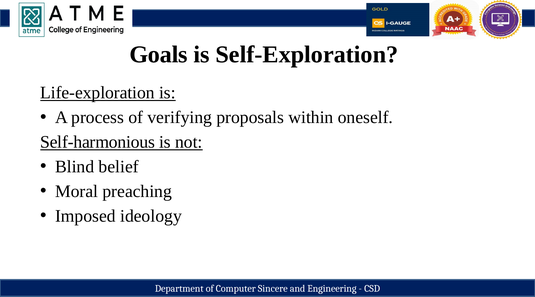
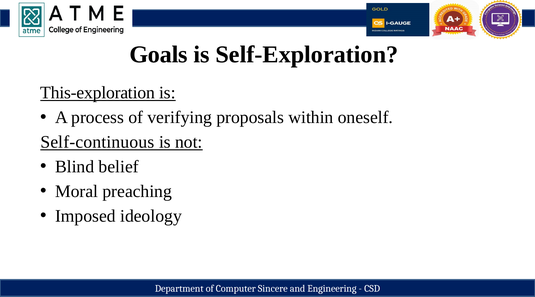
Life-exploration: Life-exploration -> This-exploration (98, 93)
Self-harmonious: Self-harmonious -> Self-continuous (97, 142)
